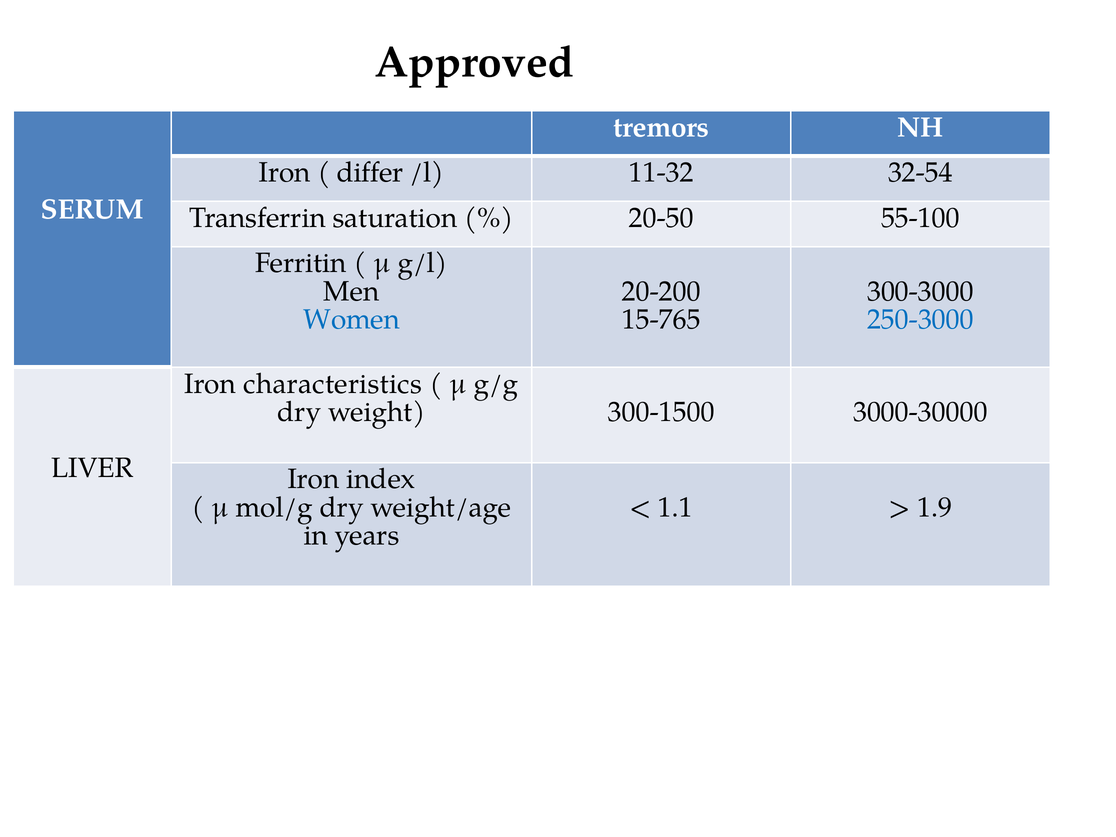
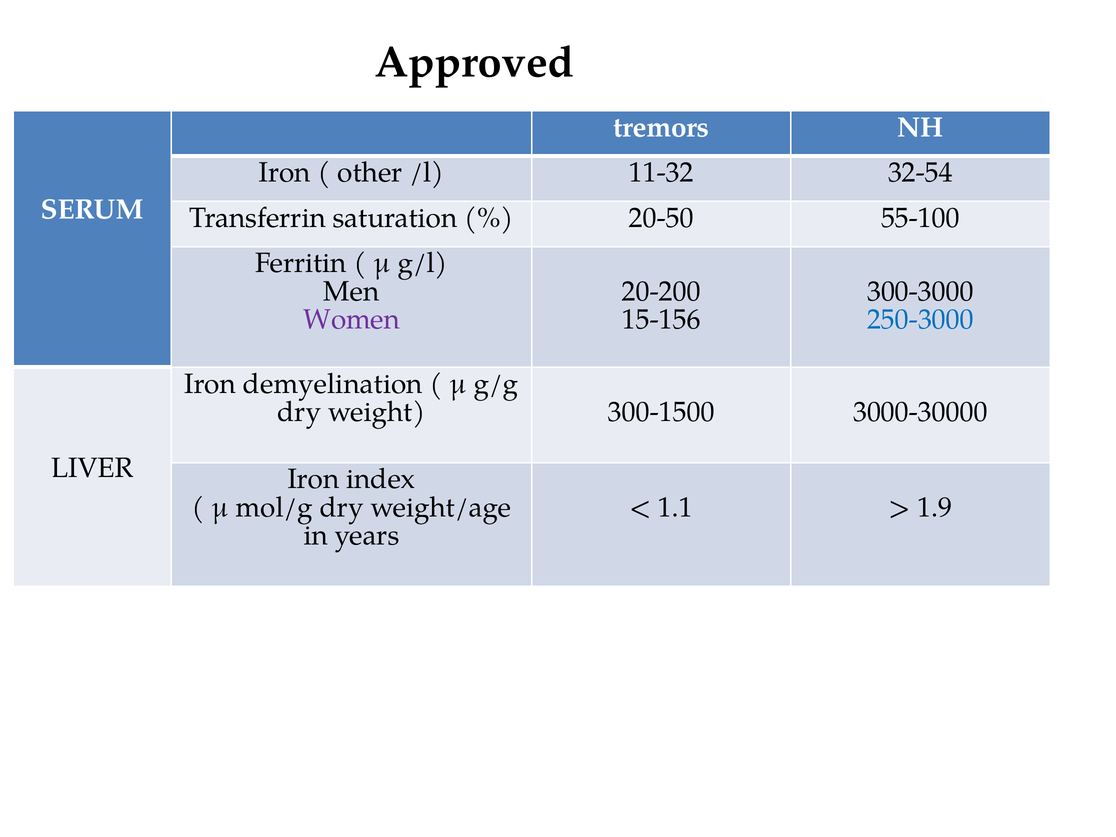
differ: differ -> other (370, 173)
Women colour: blue -> purple (352, 319)
15-765: 15-765 -> 15-156 (661, 319)
characteristics: characteristics -> demyelination (333, 384)
